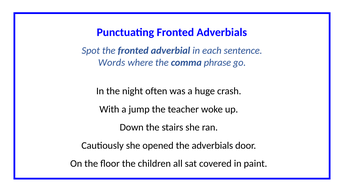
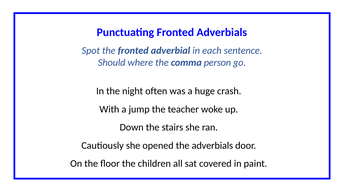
Words: Words -> Should (112, 63)
phrase: phrase -> person (217, 63)
